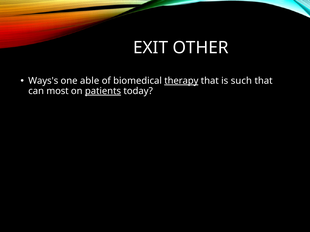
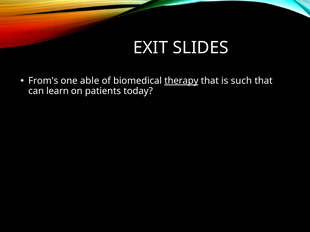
OTHER: OTHER -> SLIDES (201, 48)
Ways's: Ways's -> From's (43, 81)
most: most -> learn (58, 91)
patients underline: present -> none (103, 91)
